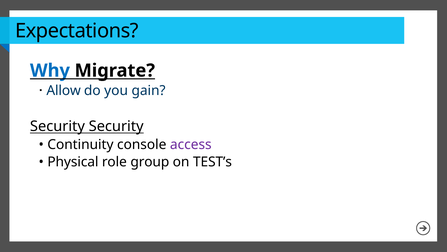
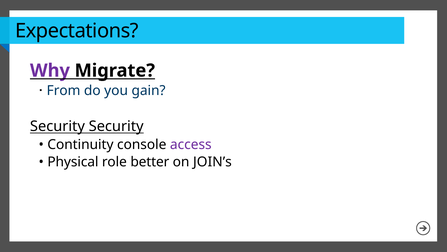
Why colour: blue -> purple (50, 70)
Allow: Allow -> From (64, 90)
group: group -> better (150, 162)
TEST’s: TEST’s -> JOIN’s (212, 162)
